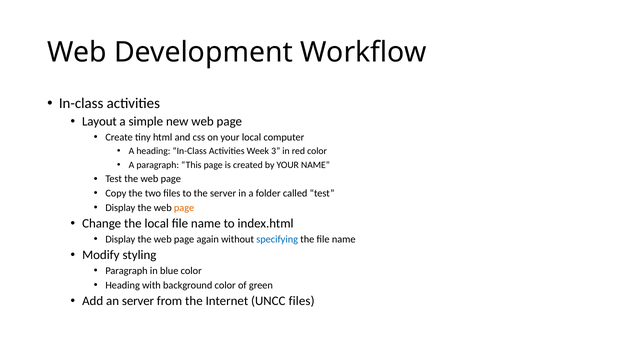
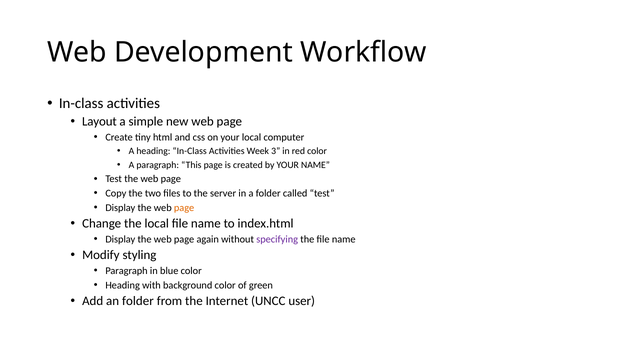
specifying colour: blue -> purple (277, 239)
an server: server -> folder (138, 301)
UNCC files: files -> user (302, 301)
